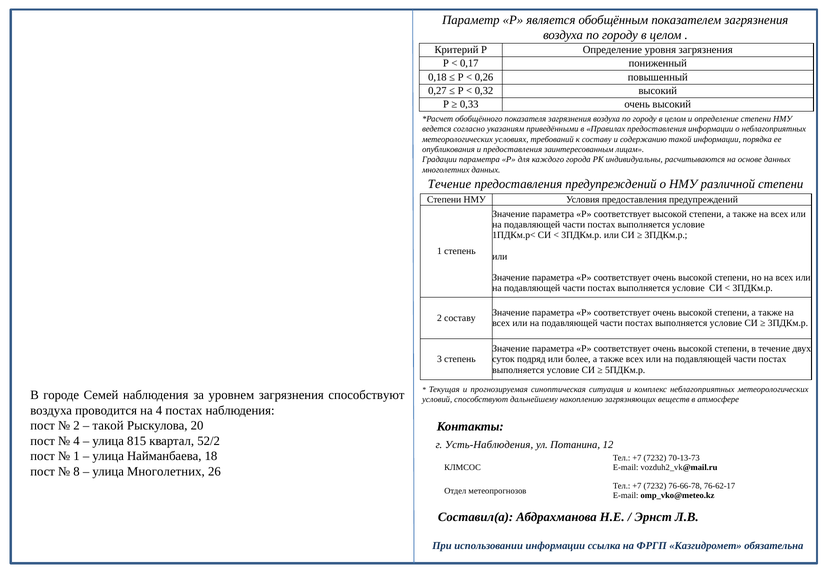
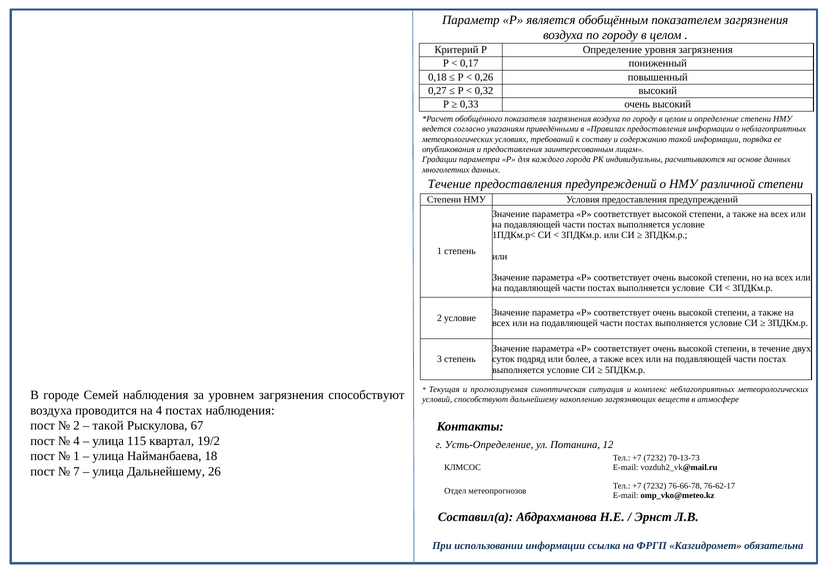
2 составу: составу -> условие (460, 318)
20: 20 -> 67 (197, 426)
815: 815 -> 115 (137, 441)
52/2: 52/2 -> 19/2 (209, 441)
Усть-Наблюдения: Усть-Наблюдения -> Усть-Определение (489, 445)
8: 8 -> 7 (77, 472)
улица Многолетних: Многолетних -> Дальнейшему (166, 472)
